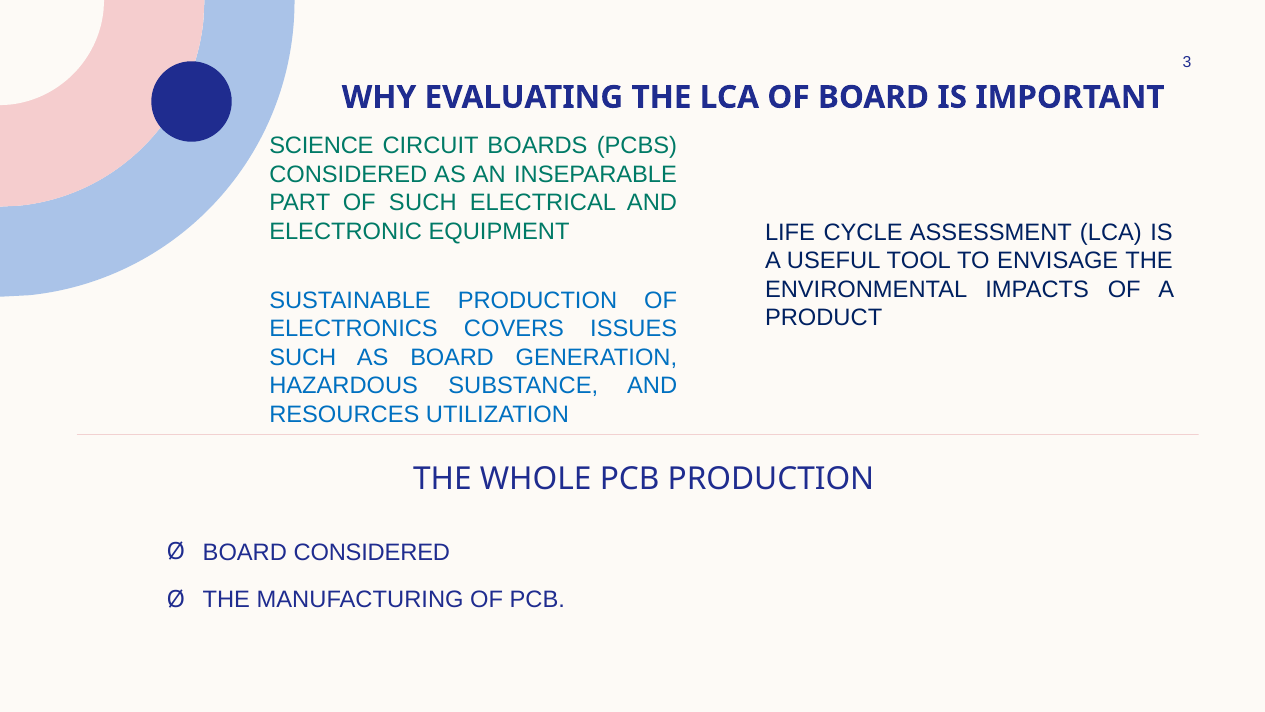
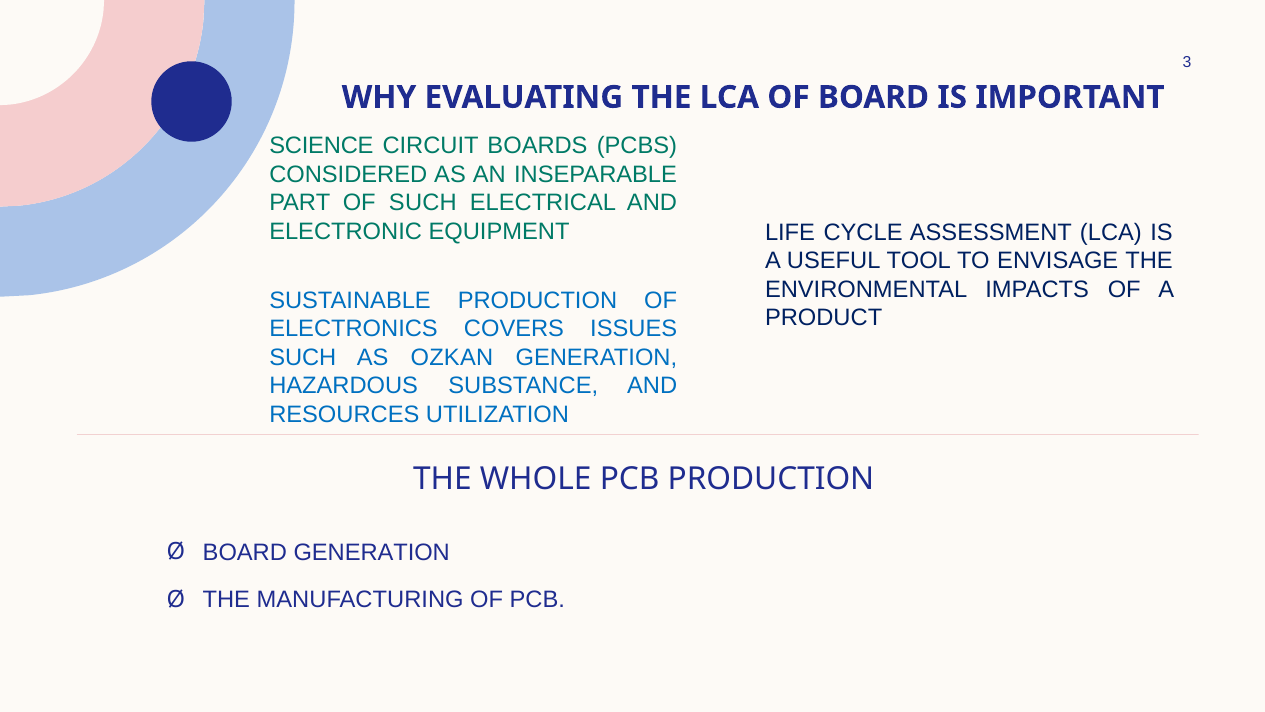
AS BOARD: BOARD -> OZKAN (452, 357)
BOARD CONSIDERED: CONSIDERED -> GENERATION (372, 552)
